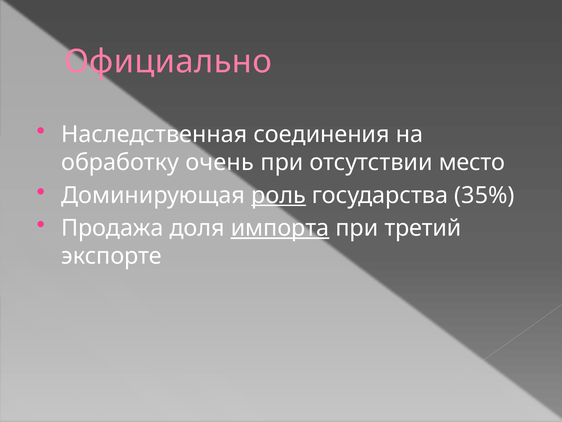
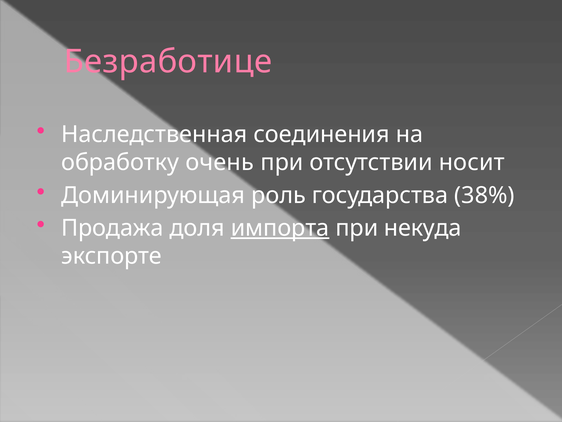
Официально: Официально -> Безработице (168, 62)
место: место -> носит (472, 162)
роль underline: present -> none (279, 195)
35%: 35% -> 38% (484, 195)
третий: третий -> некуда (423, 228)
